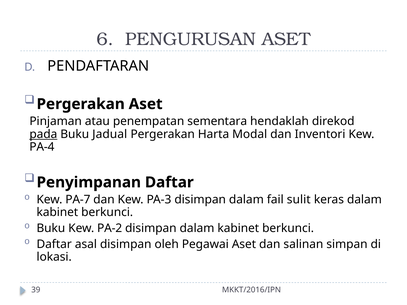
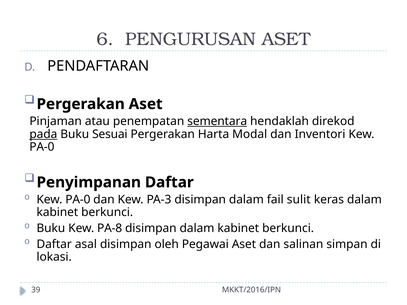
sementara underline: none -> present (217, 121)
Jadual: Jadual -> Sesuai (110, 134)
PA-4: PA-4 -> PA-0 (42, 147)
PA-7: PA-7 -> PA-0 (78, 200)
PA-2: PA-2 -> PA-8 (110, 228)
